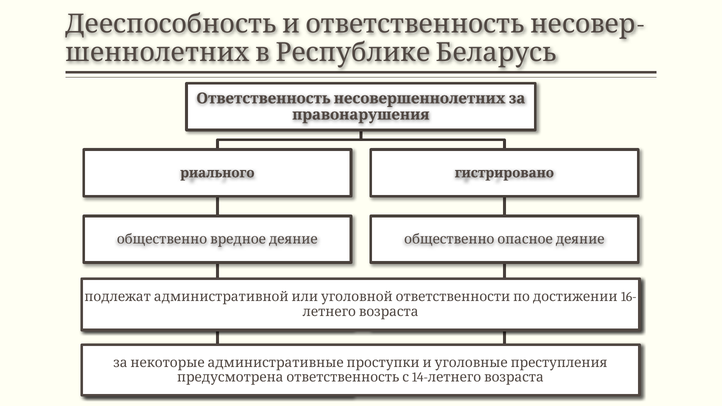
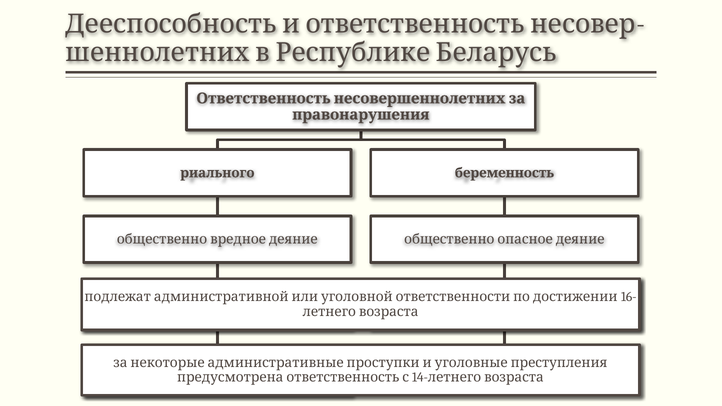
гистрировано: гистрировано -> беременность (504, 173)
